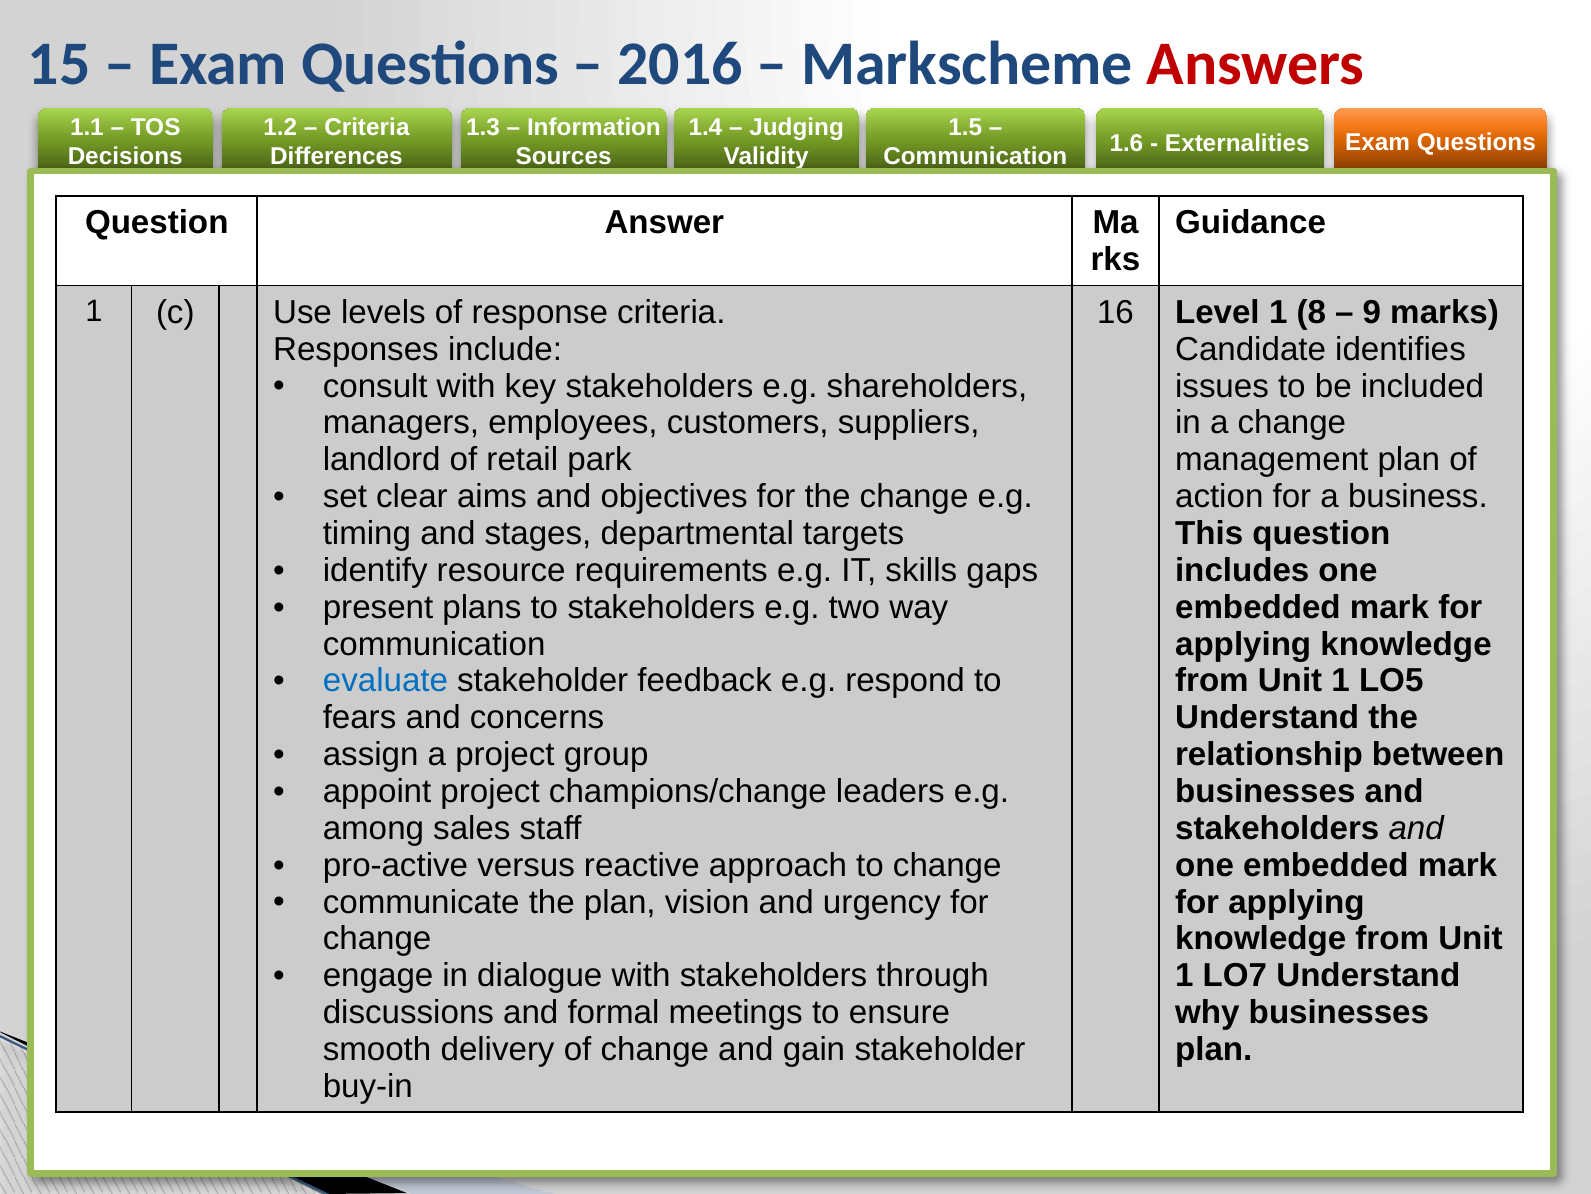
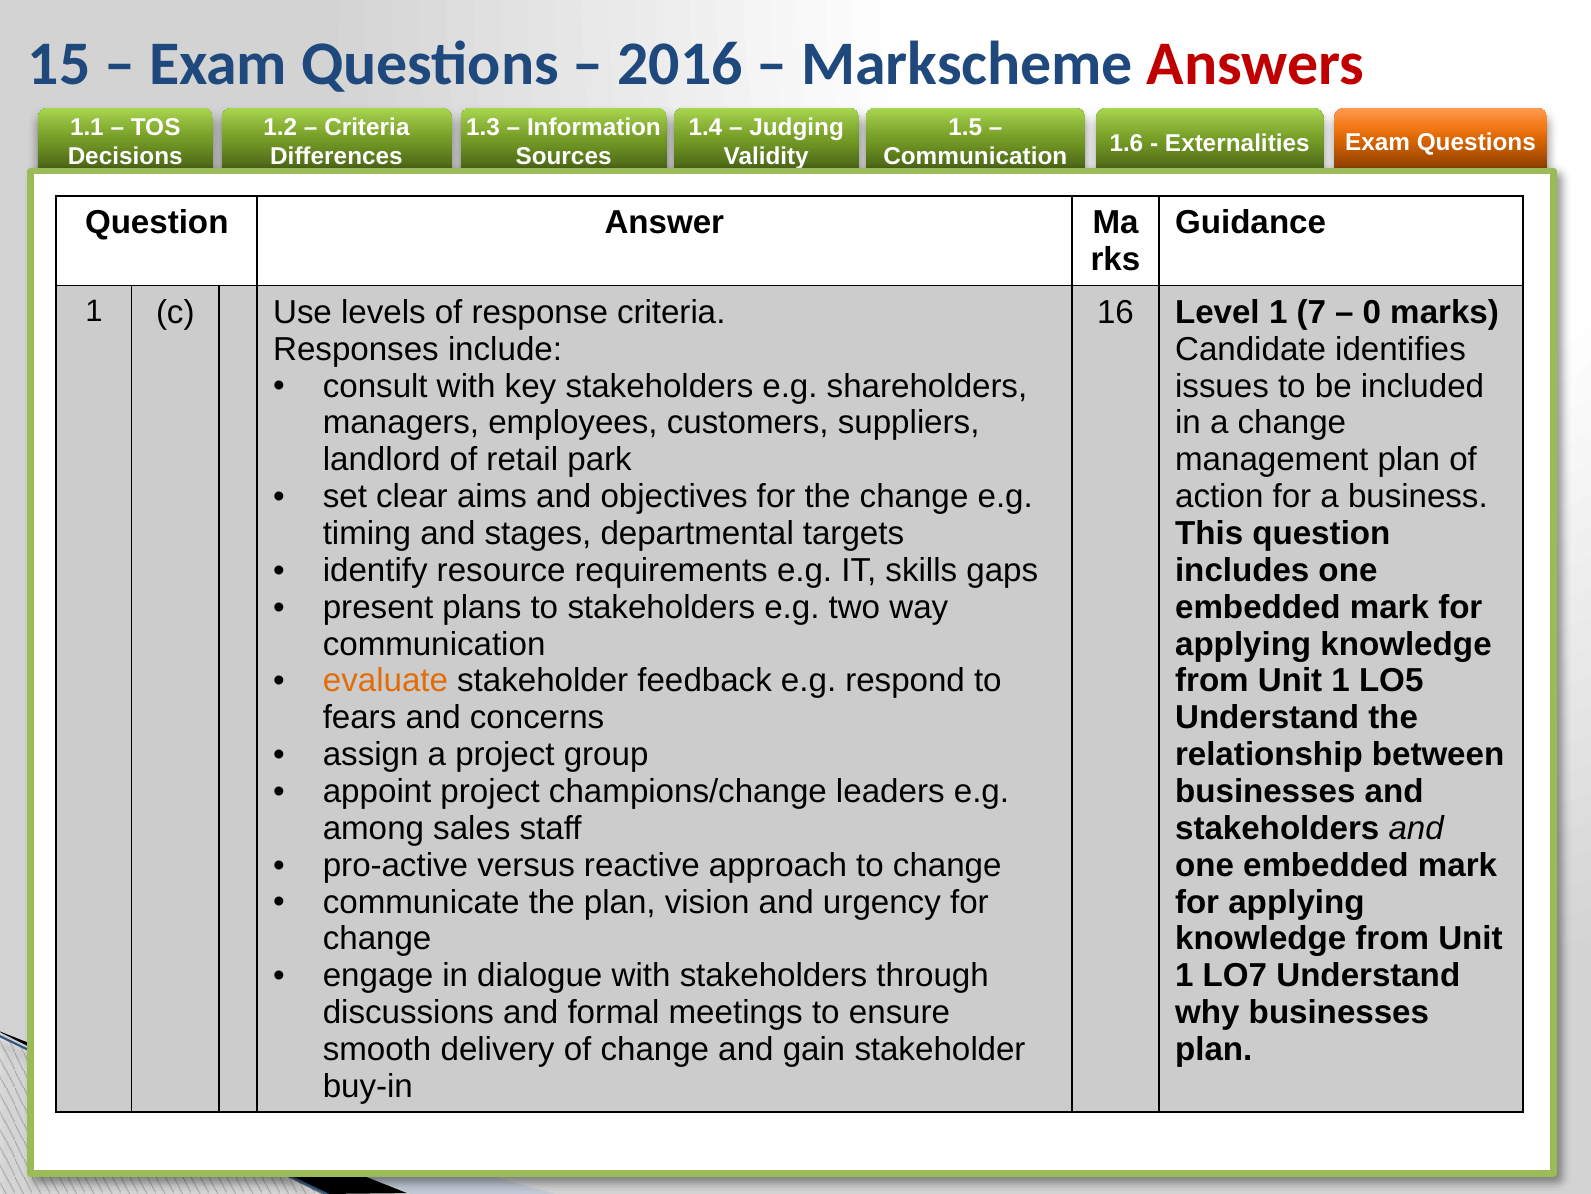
8: 8 -> 7 (1311, 312)
9: 9 -> 0 (1372, 312)
evaluate colour: blue -> orange (385, 681)
